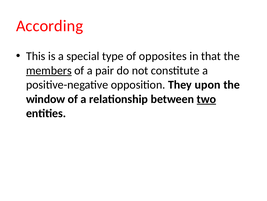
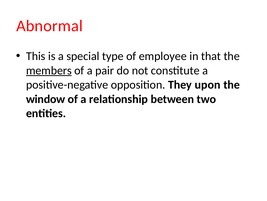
According: According -> Abnormal (50, 26)
opposites: opposites -> employee (163, 56)
two underline: present -> none (206, 99)
